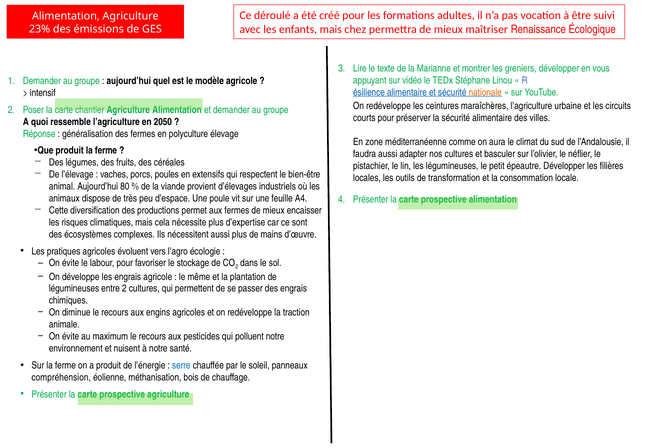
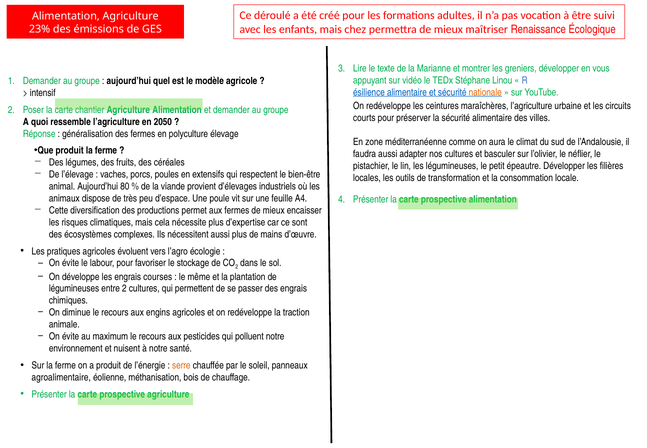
engrais agricole: agricole -> courses (158, 277)
serre colour: blue -> orange (181, 365)
compréhension: compréhension -> agroalimentaire (61, 377)
